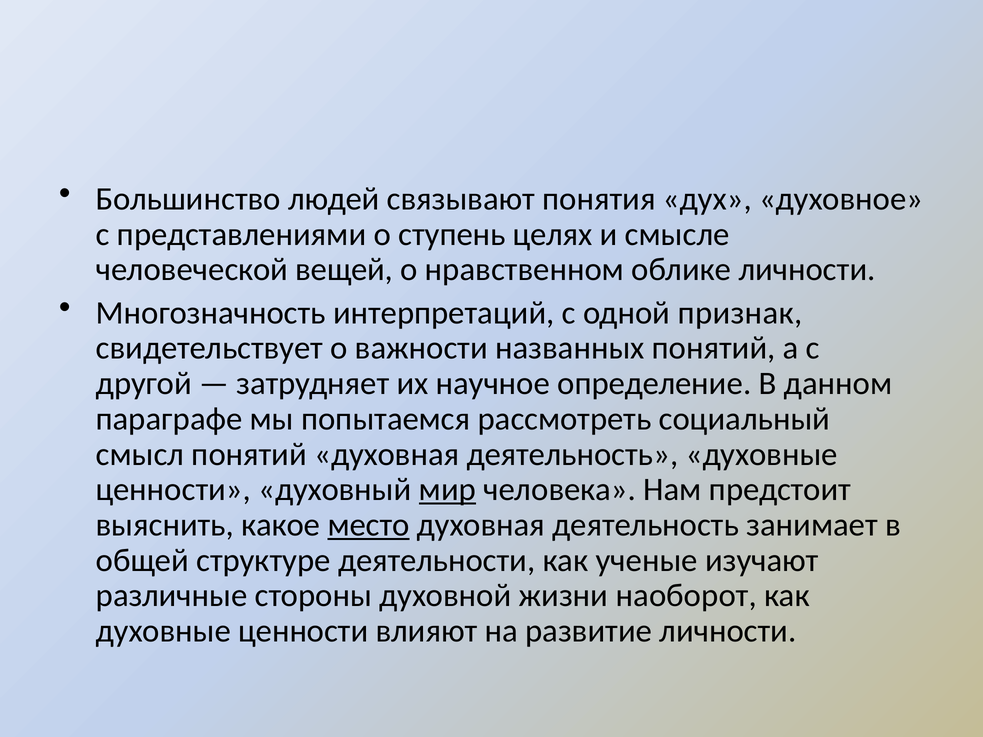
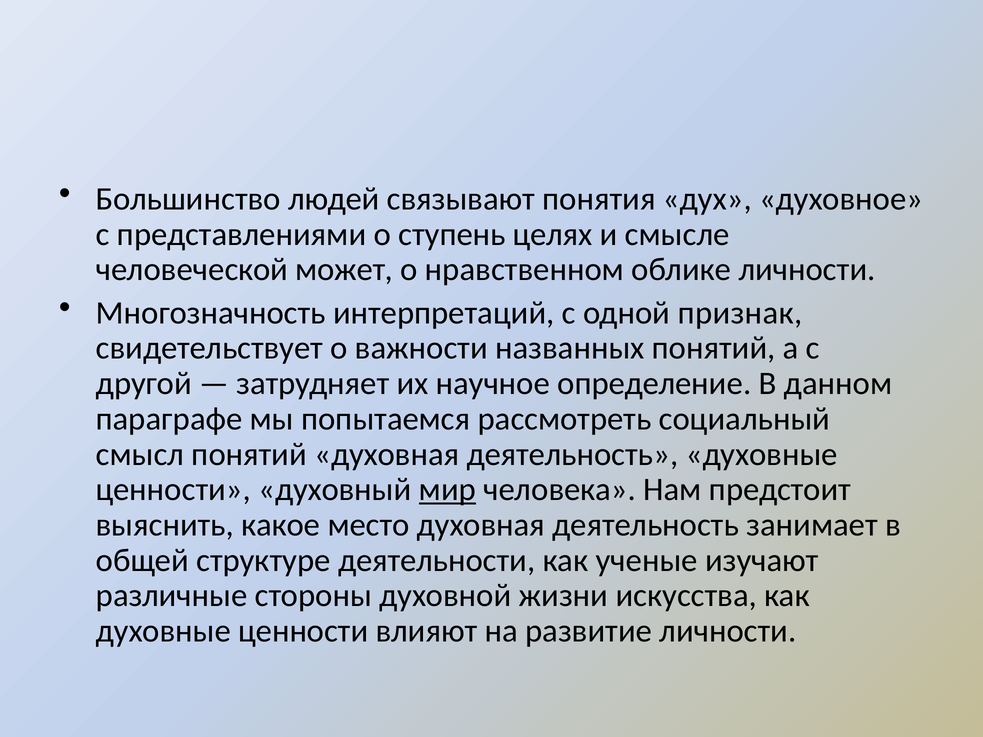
вещей: вещей -> может (344, 270)
место underline: present -> none (369, 525)
наоборот: наоборот -> искусства (686, 596)
